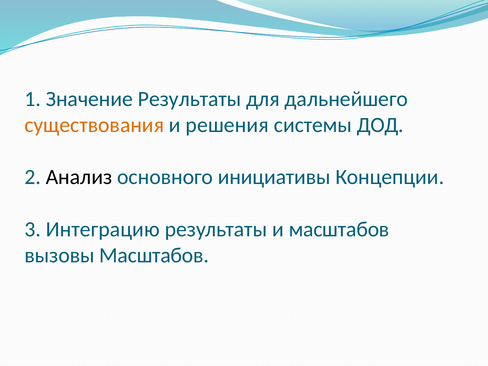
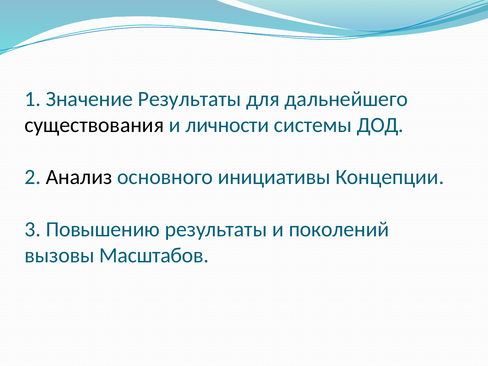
существования colour: orange -> black (94, 125)
решения: решения -> личности (227, 125)
Интеграцию: Интеграцию -> Повышению (103, 229)
и масштабов: масштабов -> поколений (339, 229)
